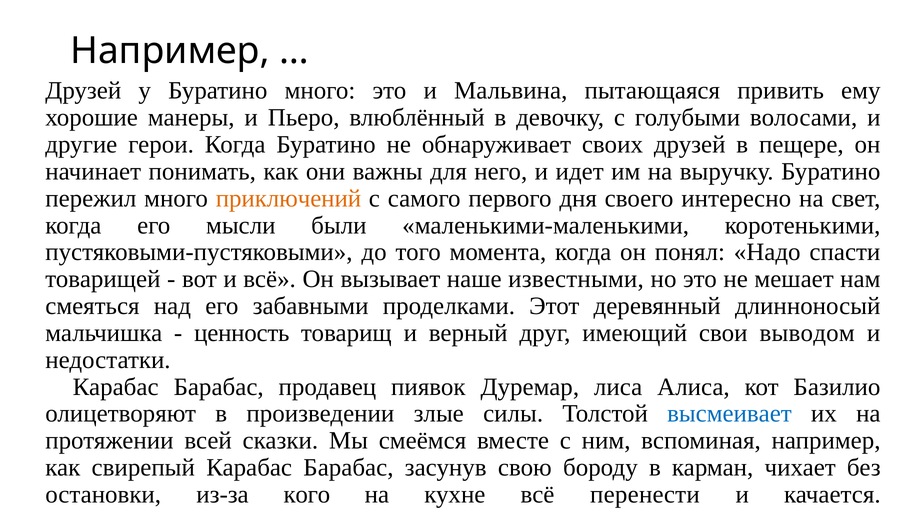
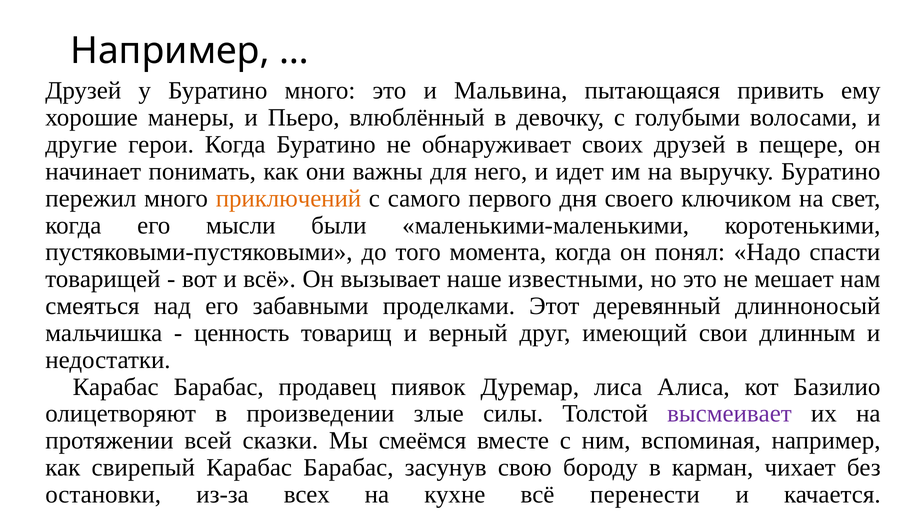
интересно: интересно -> ключиком (736, 199)
выводом: выводом -> длинным (807, 333)
высмеивает colour: blue -> purple (729, 414)
кого: кого -> всех (307, 495)
